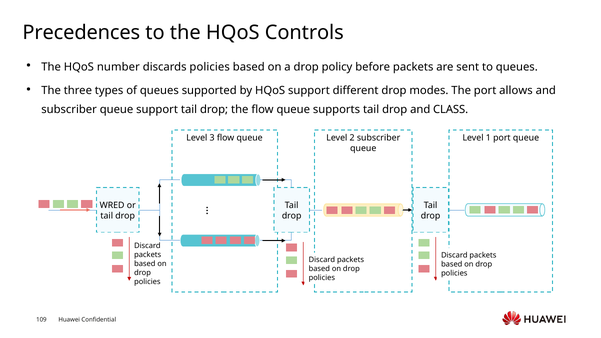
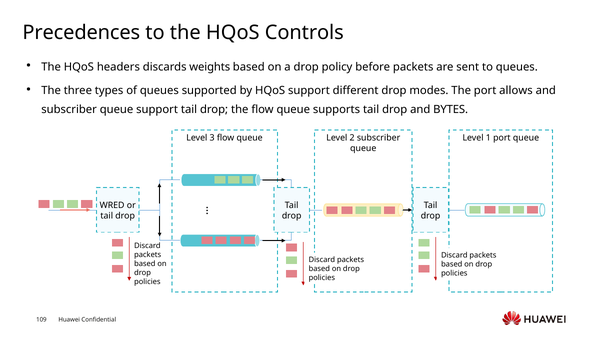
number: number -> headers (118, 67)
discards policies: policies -> weights (210, 67)
CLASS: CLASS -> BYTES (451, 110)
